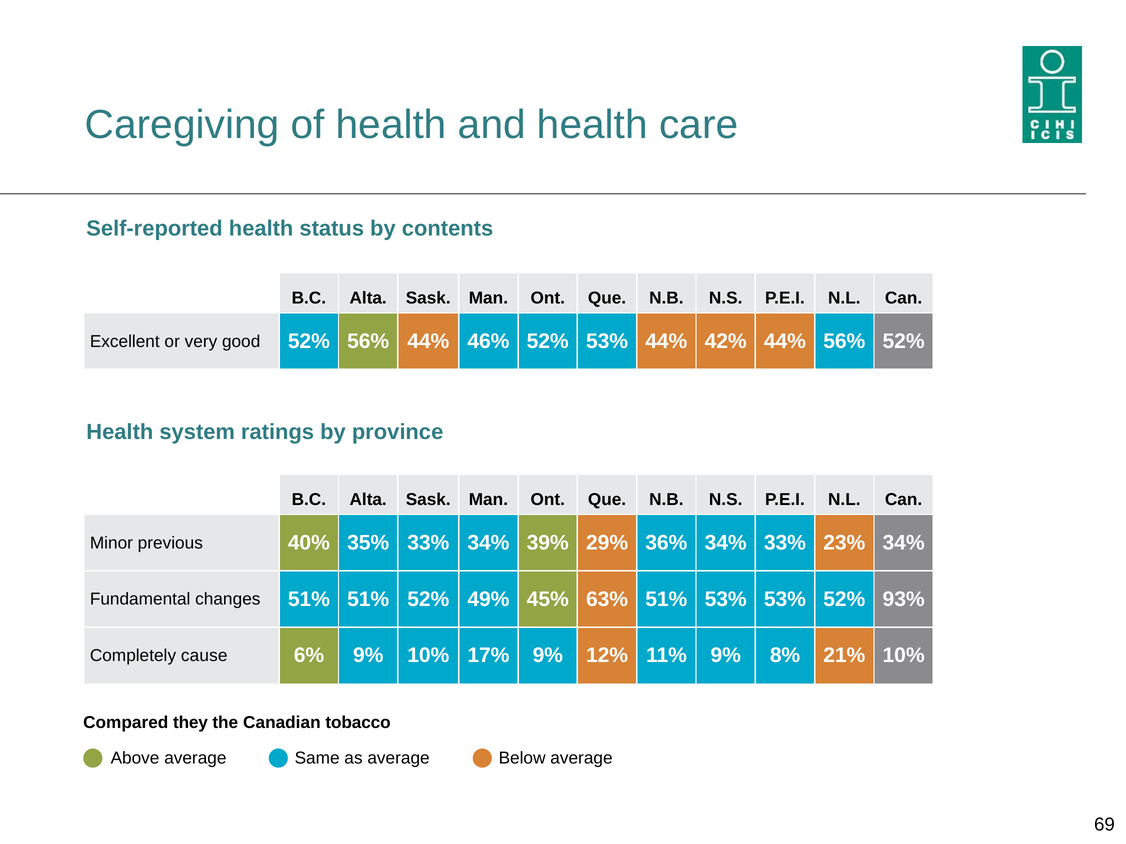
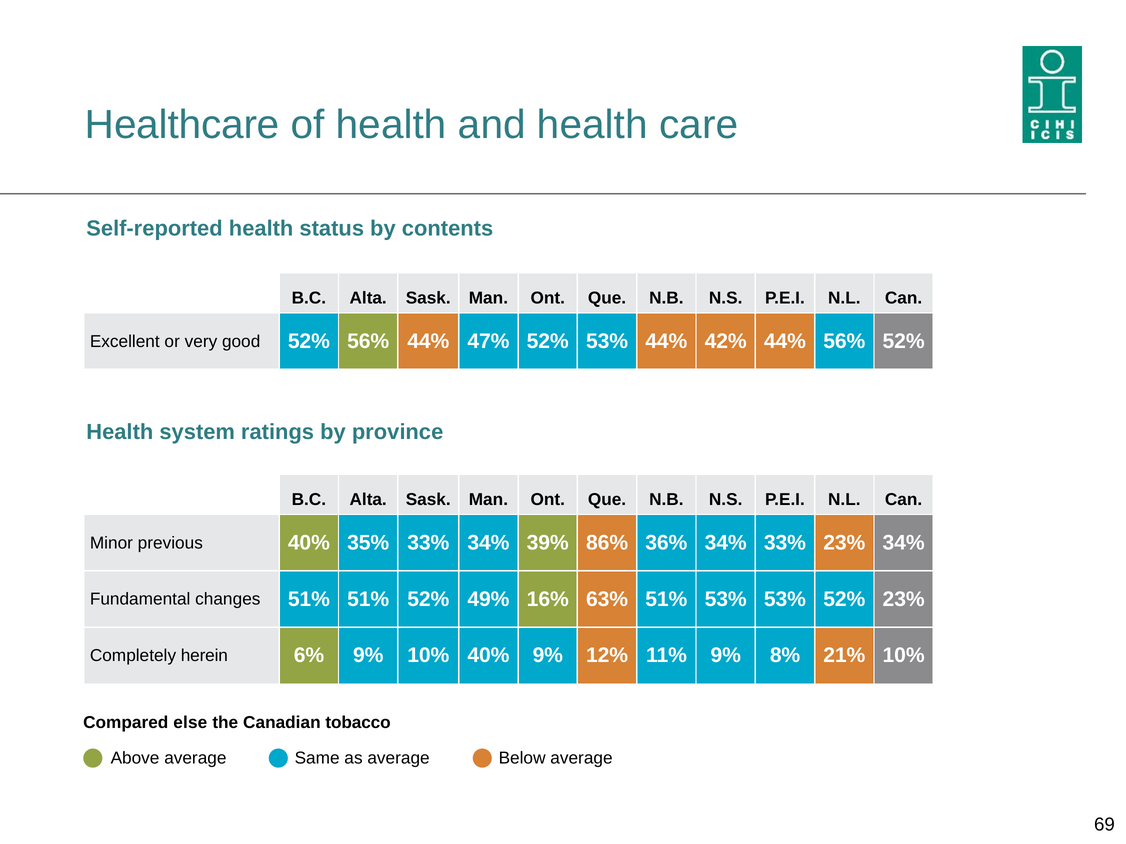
Caregiving: Caregiving -> Healthcare (182, 125)
46%: 46% -> 47% (488, 342)
29%: 29% -> 86% (607, 543)
45%: 45% -> 16% (548, 600)
52% 93%: 93% -> 23% (904, 600)
cause: cause -> herein (204, 656)
10% 17%: 17% -> 40% (488, 656)
they: they -> else (190, 723)
